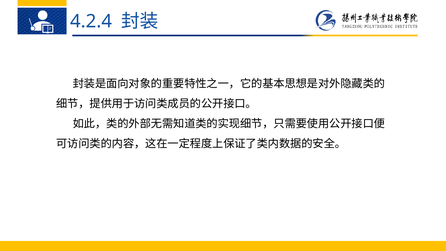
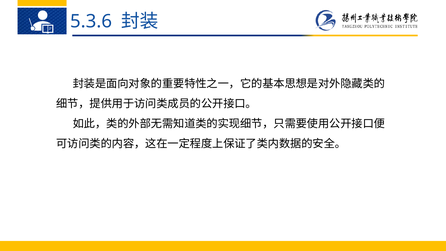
4.2.4: 4.2.4 -> 5.3.6 (91, 21)
